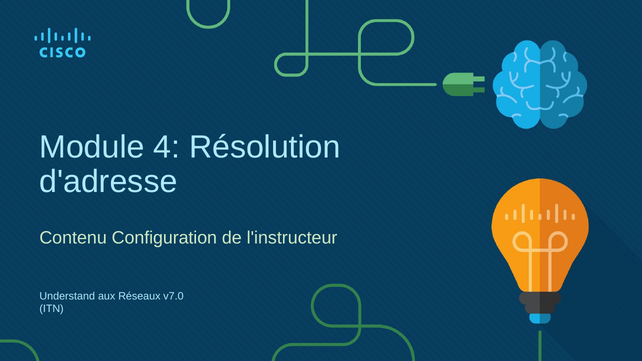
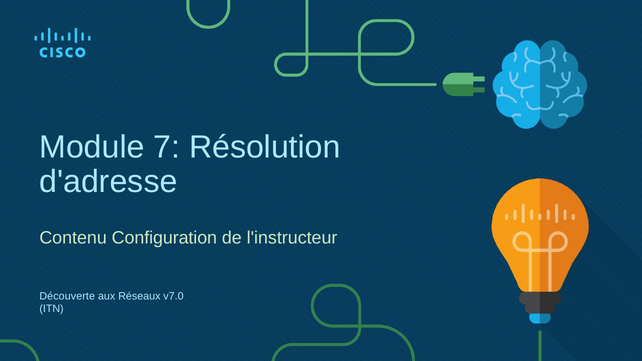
4: 4 -> 7 (167, 147)
Understand: Understand -> Découverte (67, 296)
